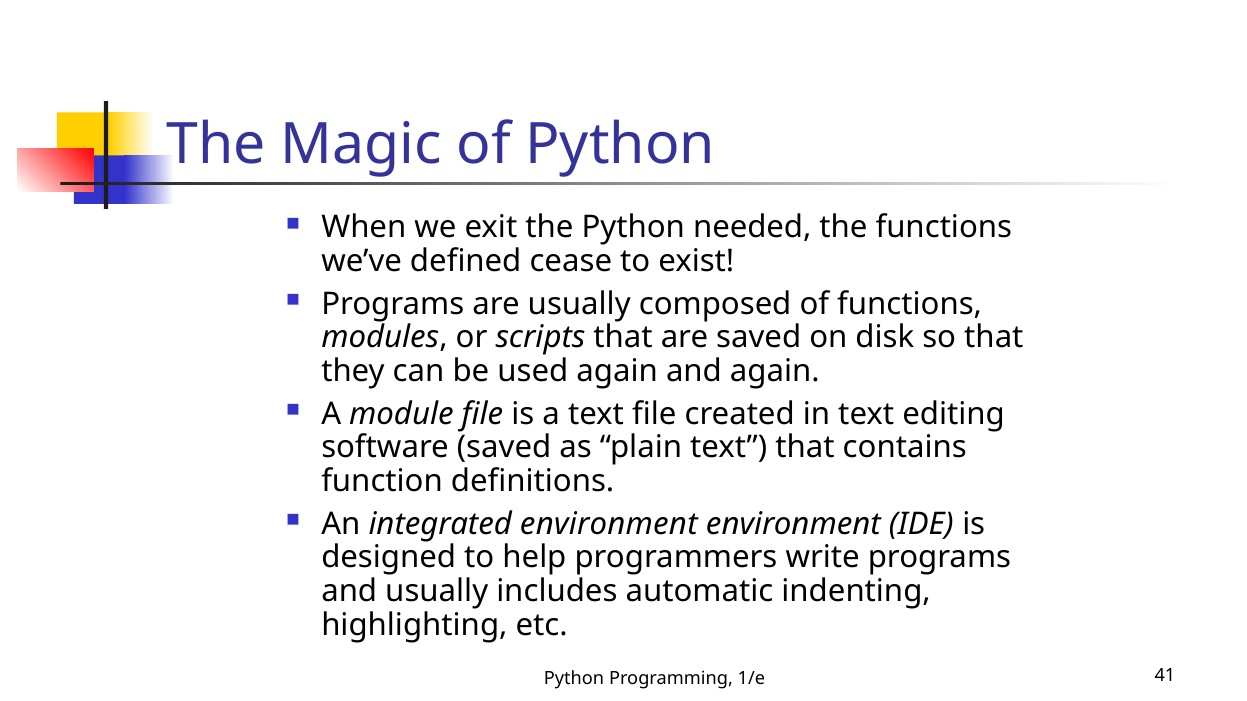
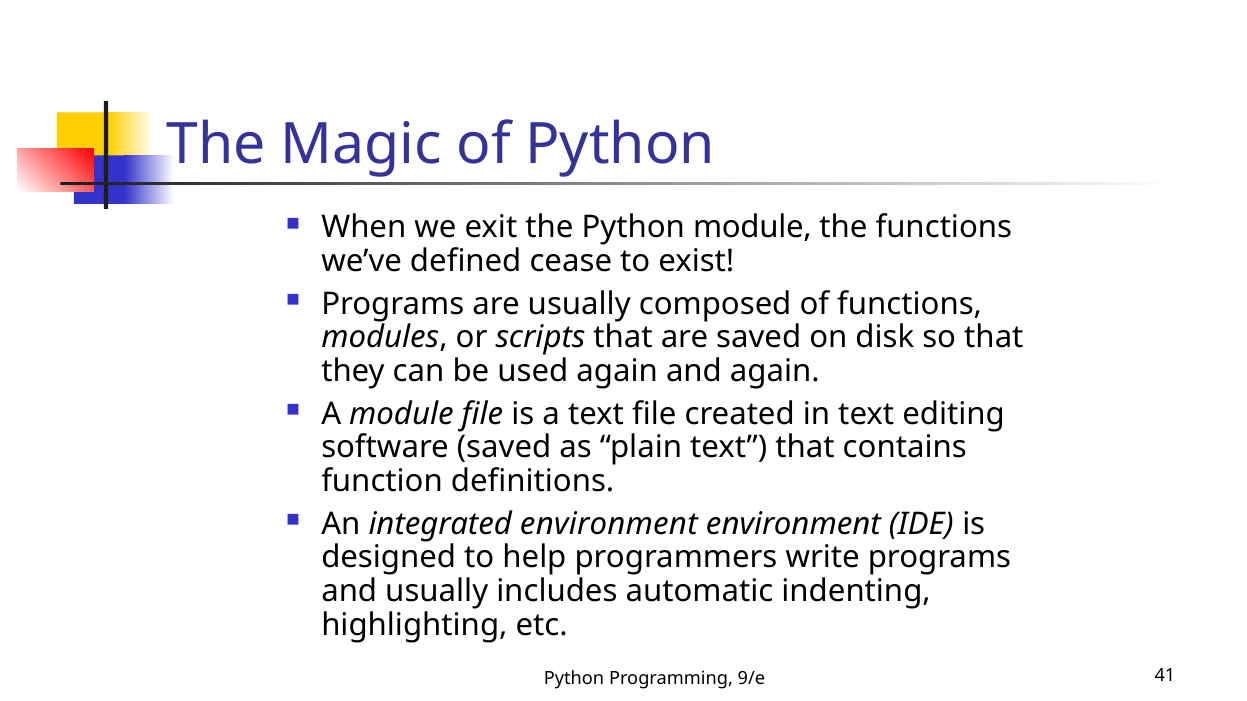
Python needed: needed -> module (752, 228)
1/e: 1/e -> 9/e (751, 679)
